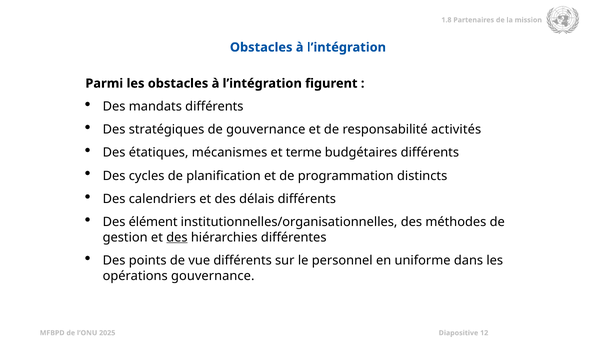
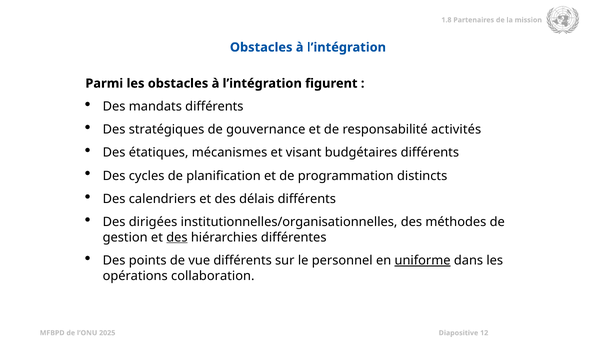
terme: terme -> visant (304, 153)
élément: élément -> dirigées (153, 222)
uniforme underline: none -> present (423, 261)
opérations gouvernance: gouvernance -> collaboration (213, 276)
